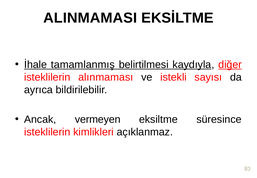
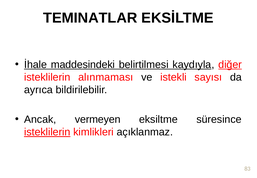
ALINMAMASI: ALINMAMASI -> TEMINATLAR (90, 18)
tamamlanmış: tamamlanmış -> maddesindeki (83, 65)
isteklilerin underline: none -> present (47, 132)
